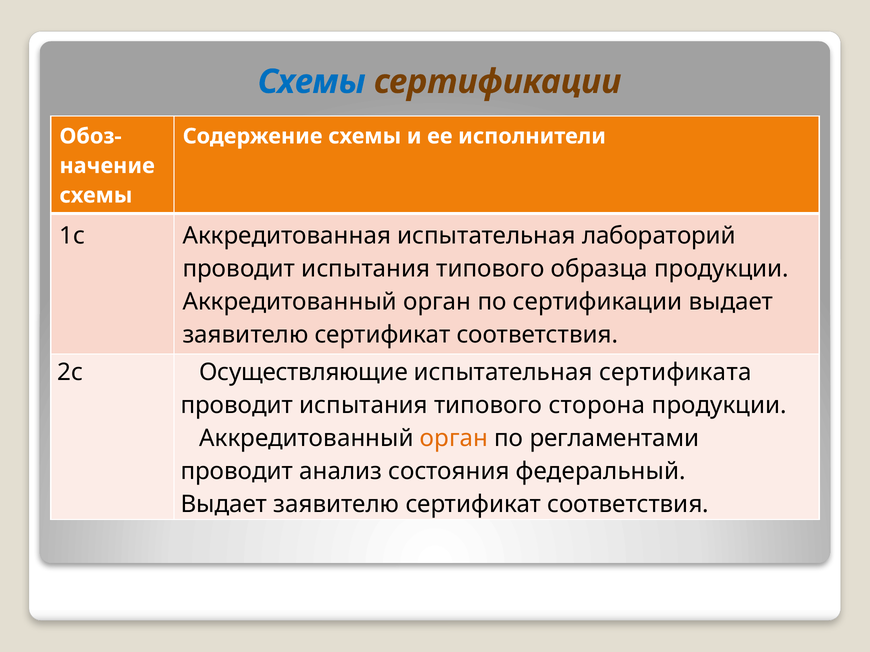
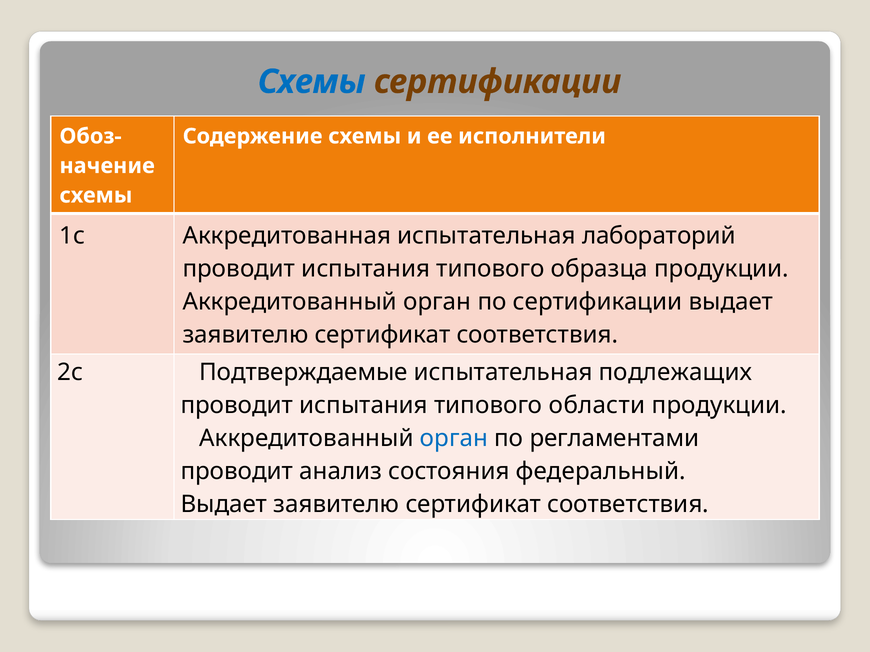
Осуществляющие: Осуществляющие -> Подтверждаемые (304, 372)
сертификата: сертификата -> подлежащих (675, 372)
сторона: сторона -> области (597, 406)
орган colour: orange -> blue (454, 439)
